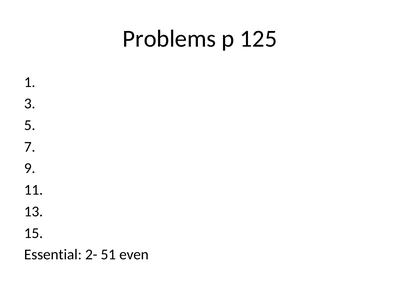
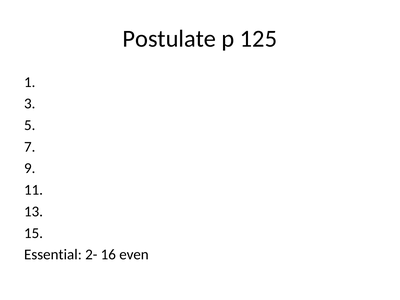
Problems: Problems -> Postulate (169, 39)
51: 51 -> 16 (108, 255)
